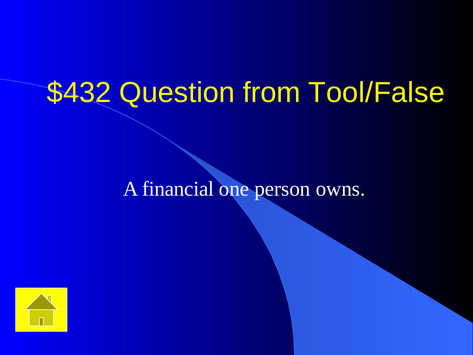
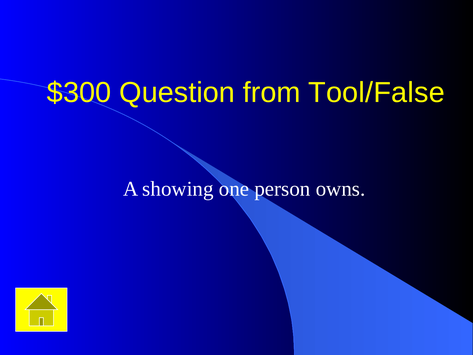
$432: $432 -> $300 (79, 93)
financial: financial -> showing (178, 189)
